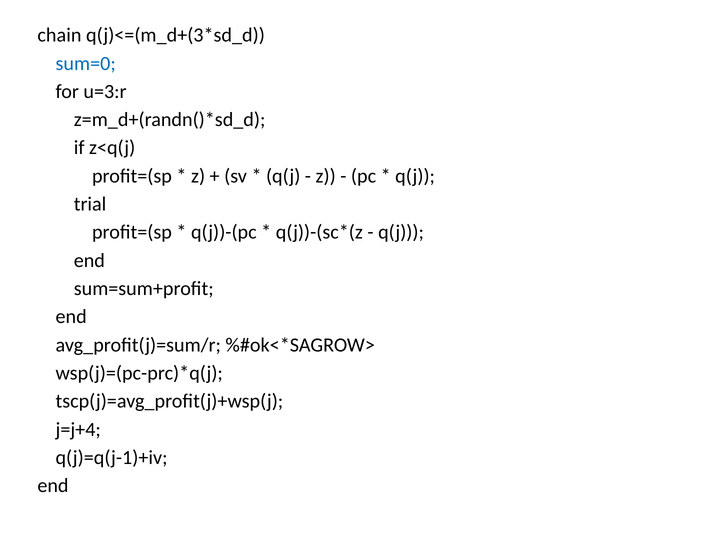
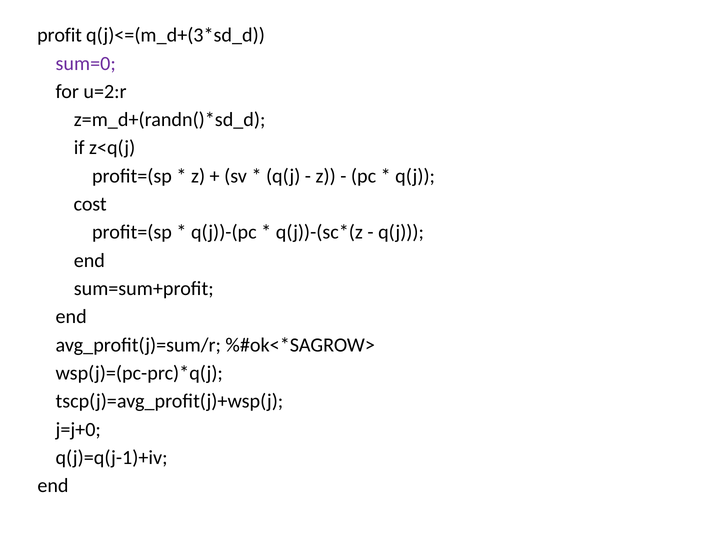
chain: chain -> profit (60, 35)
sum=0 colour: blue -> purple (86, 63)
u=3:r: u=3:r -> u=2:r (105, 92)
trial: trial -> cost (90, 204)
j=j+4: j=j+4 -> j=j+0 (78, 429)
